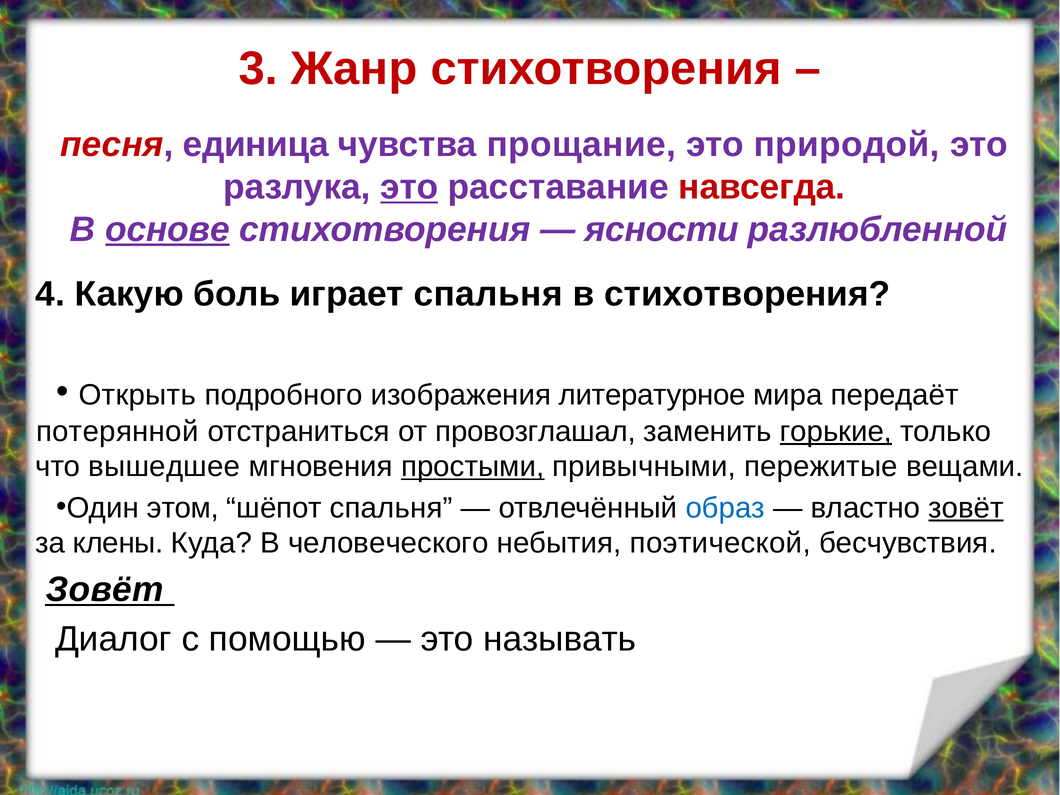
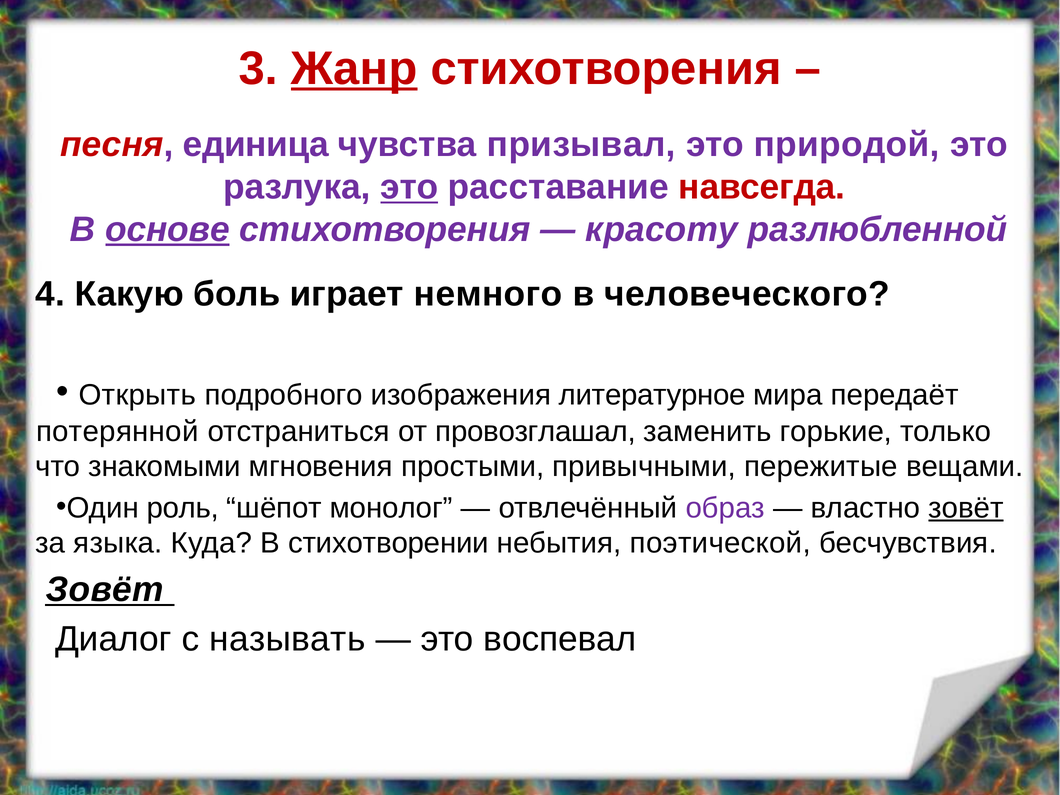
Жанр underline: none -> present (354, 69)
прощание: прощание -> призывал (581, 145)
ясности: ясности -> красоту (662, 230)
играет спальня: спальня -> немного (488, 294)
в стихотворения: стихотворения -> человеческого (747, 294)
горькие underline: present -> none (836, 431)
вышедшее: вышедшее -> знакомыми (165, 467)
простыми underline: present -> none (473, 467)
этом: этом -> роль (183, 508)
шёпот спальня: спальня -> монолог (391, 508)
образ colour: blue -> purple (725, 508)
клены: клены -> языка (118, 543)
человеческого: человеческого -> стихотворении (388, 543)
помощью: помощью -> называть (287, 639)
называть: называть -> воспевал (560, 639)
